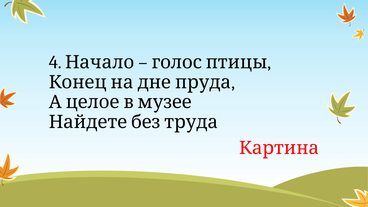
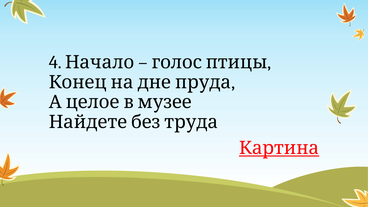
Картина underline: none -> present (279, 148)
